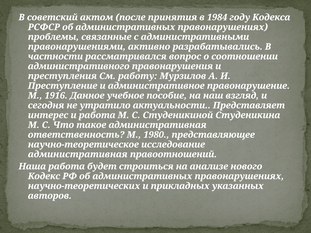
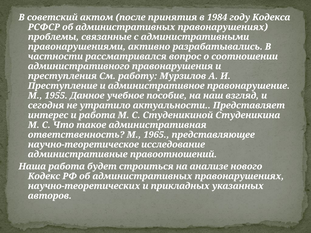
1916: 1916 -> 1955 (56, 96)
1980: 1980 -> 1965 (156, 135)
административная: административная -> административные (78, 154)
